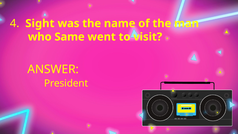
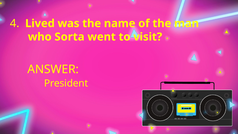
Sight: Sight -> Lived (40, 23)
Same: Same -> Sorta (69, 37)
